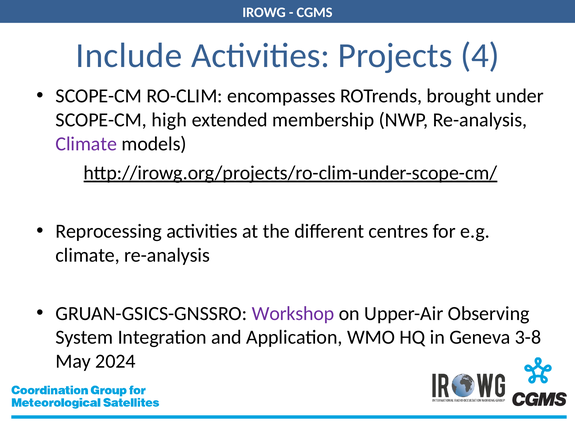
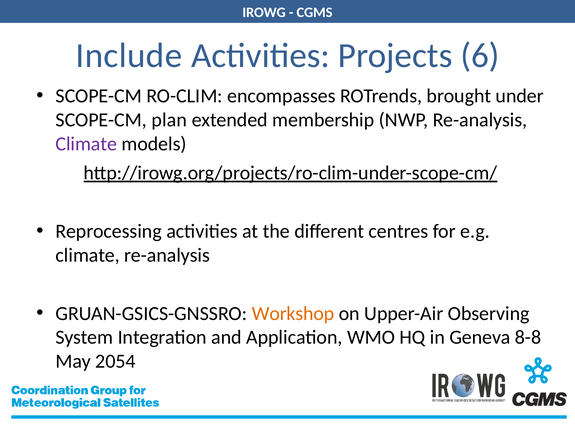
4: 4 -> 6 (480, 56)
high: high -> plan (169, 120)
Workshop colour: purple -> orange (293, 314)
3-8: 3-8 -> 8-8 (528, 338)
2024: 2024 -> 2054 (115, 362)
